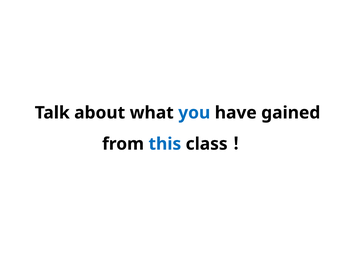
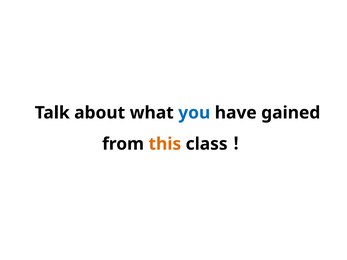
this colour: blue -> orange (165, 144)
